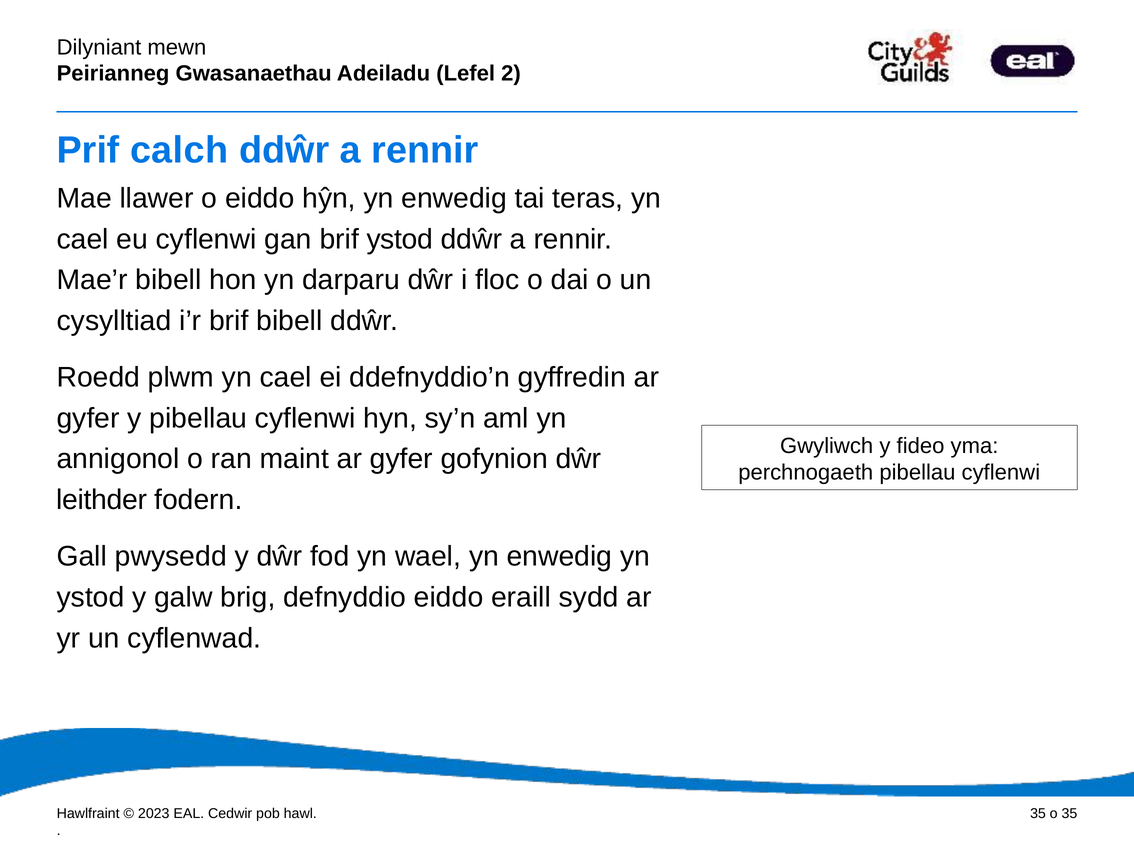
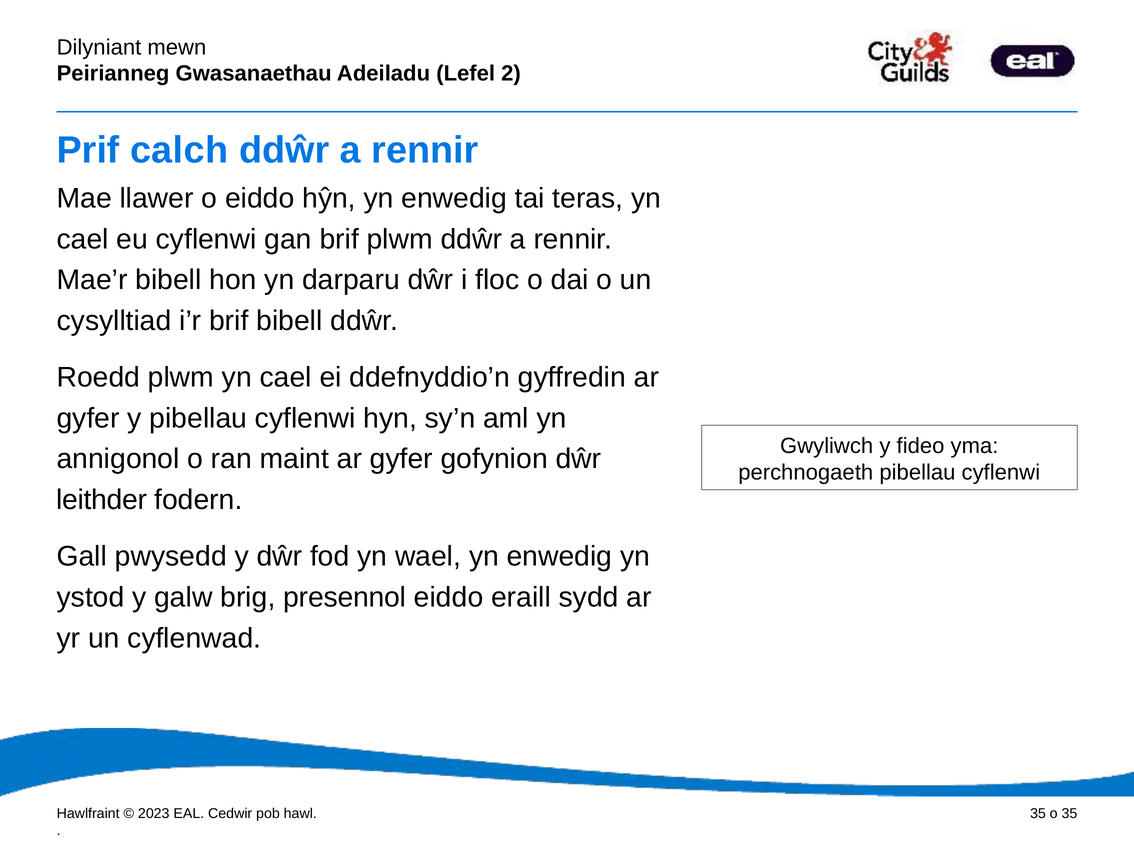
brif ystod: ystod -> plwm (400, 239)
defnyddio: defnyddio -> presennol (345, 597)
